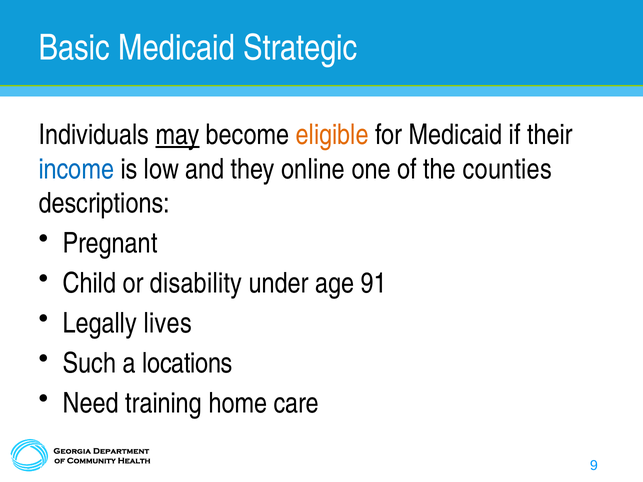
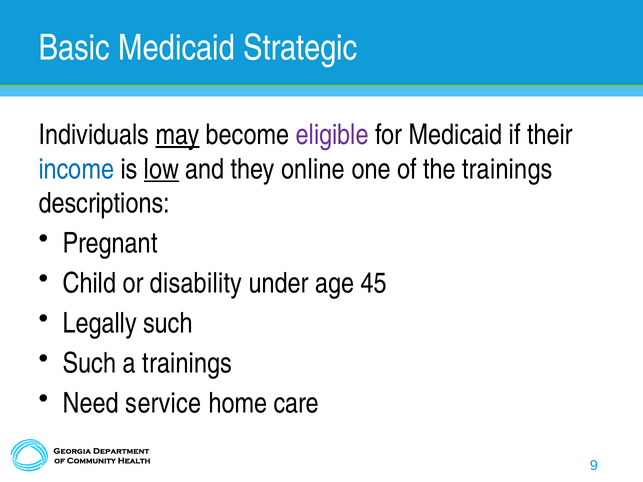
eligible colour: orange -> purple (332, 135)
low underline: none -> present (161, 169)
the counties: counties -> trainings (507, 169)
91: 91 -> 45 (374, 284)
Legally lives: lives -> such (168, 324)
a locations: locations -> trainings (187, 364)
training: training -> service (163, 404)
